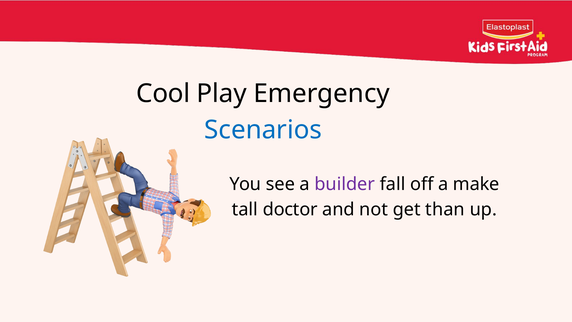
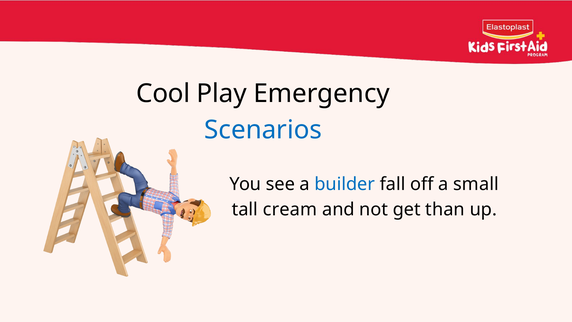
builder colour: purple -> blue (345, 184)
make: make -> small (476, 184)
doctor: doctor -> cream (290, 210)
